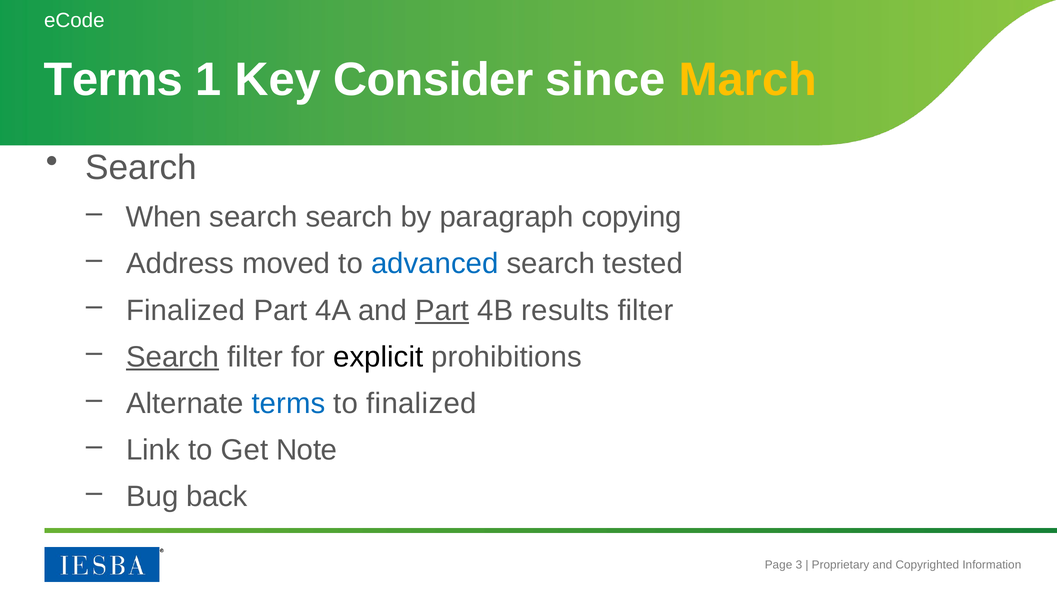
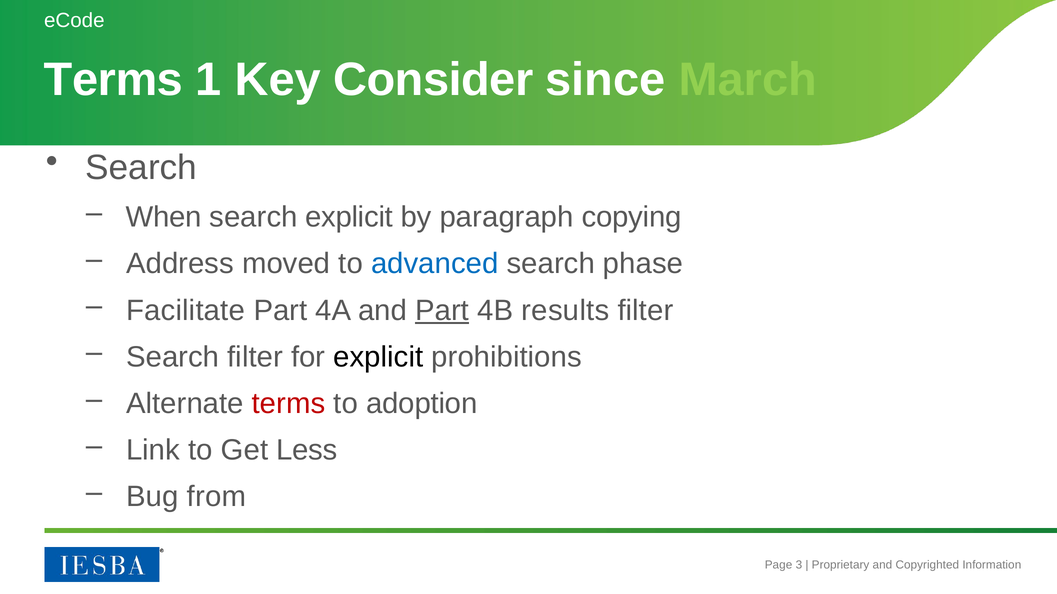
March colour: yellow -> light green (748, 80)
search search: search -> explicit (349, 217)
tested: tested -> phase (643, 264)
Finalized: Finalized -> Facilitate (186, 311)
Search underline: present -> none (173, 357)
terms colour: blue -> red (289, 404)
to finalized: finalized -> adoption (422, 404)
Note: Note -> Less (307, 451)
back: back -> from (217, 497)
